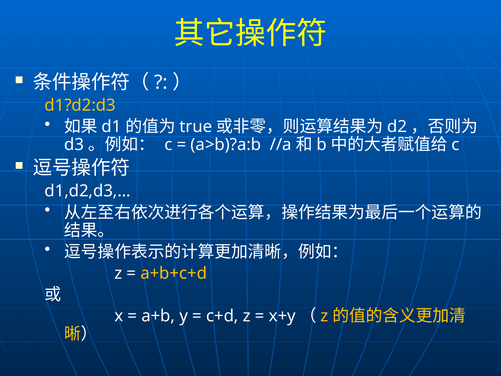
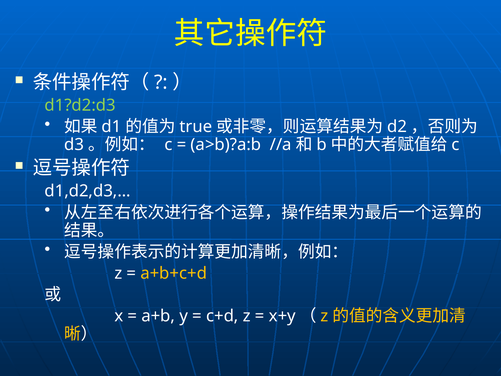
d1?d2:d3 colour: yellow -> light green (80, 105)
